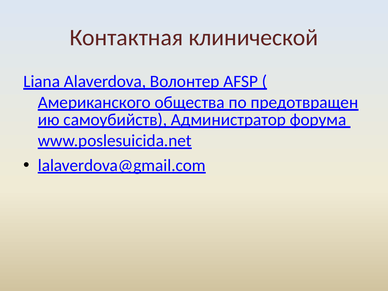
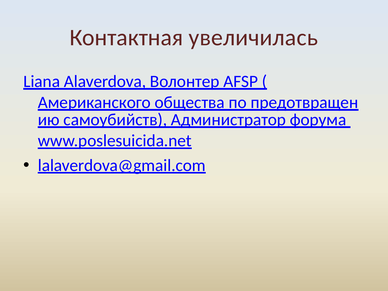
клинической: клинической -> увеличилась (253, 38)
